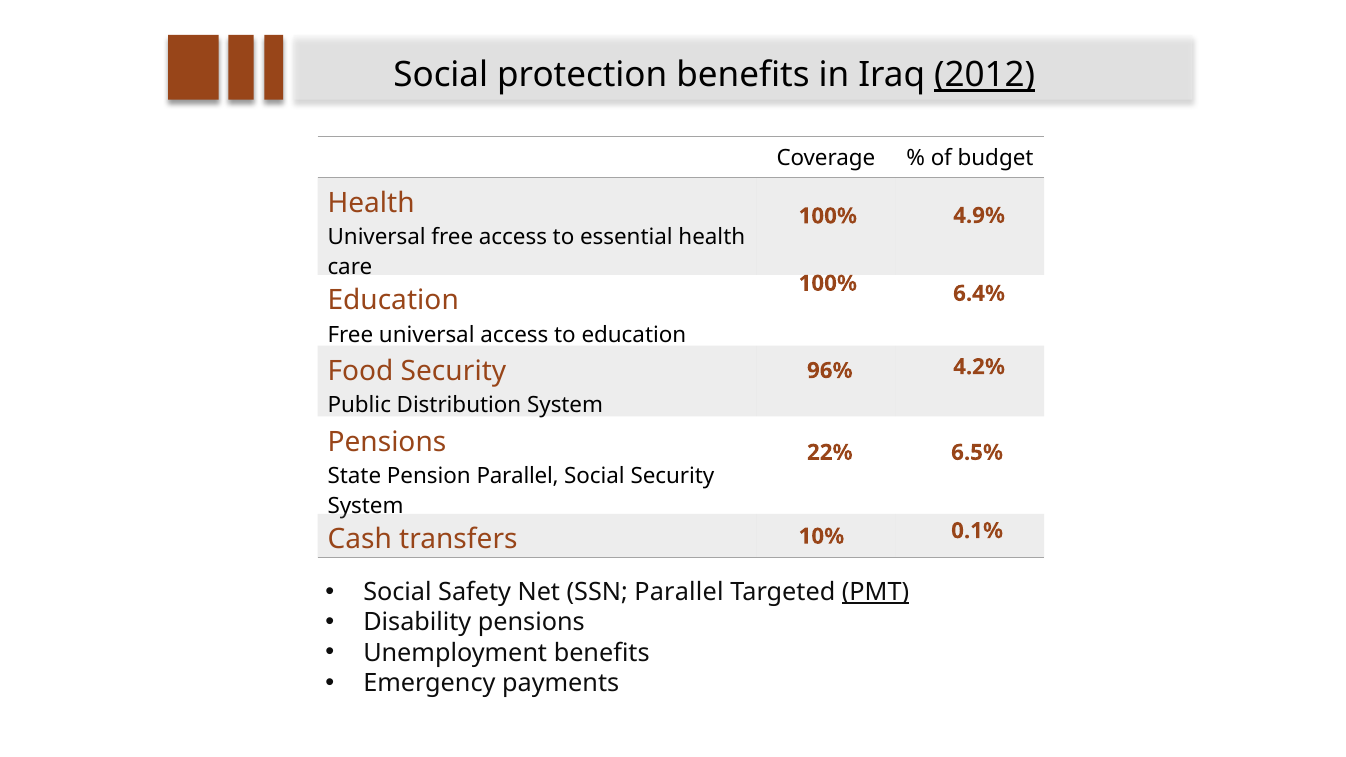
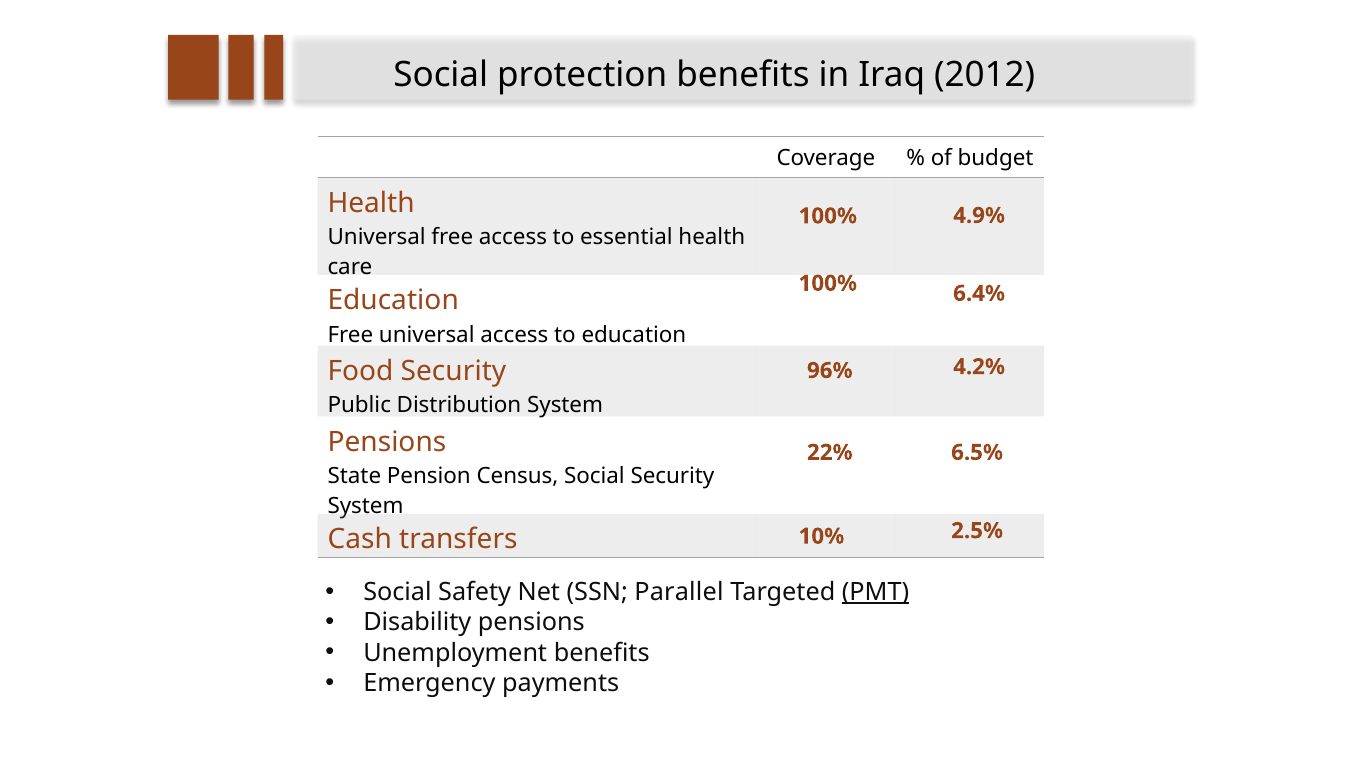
2012 underline: present -> none (985, 75)
Pension Parallel: Parallel -> Census (517, 476)
0.1%: 0.1% -> 2.5% (977, 531)
